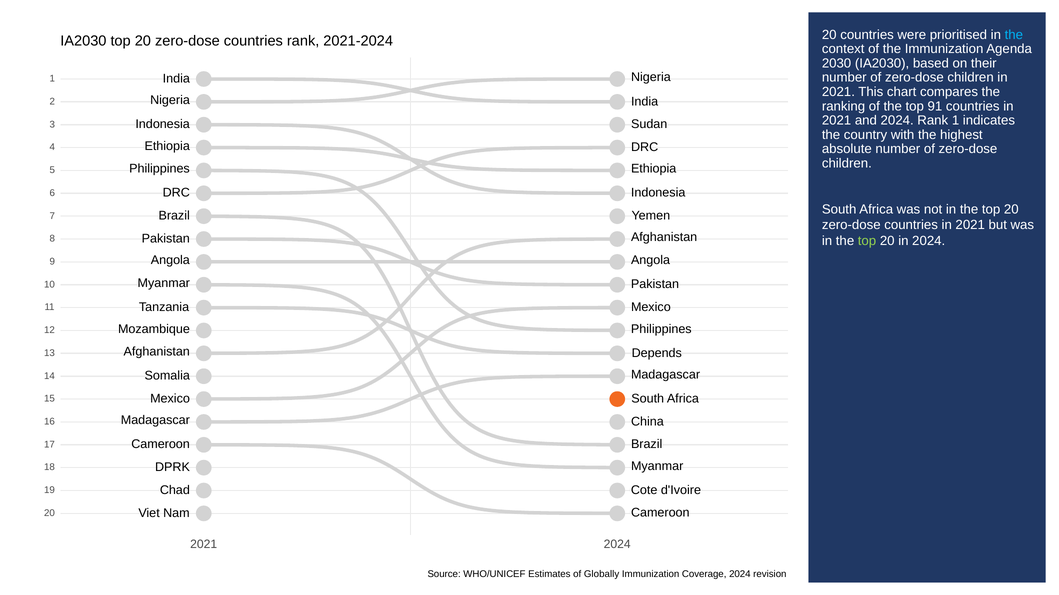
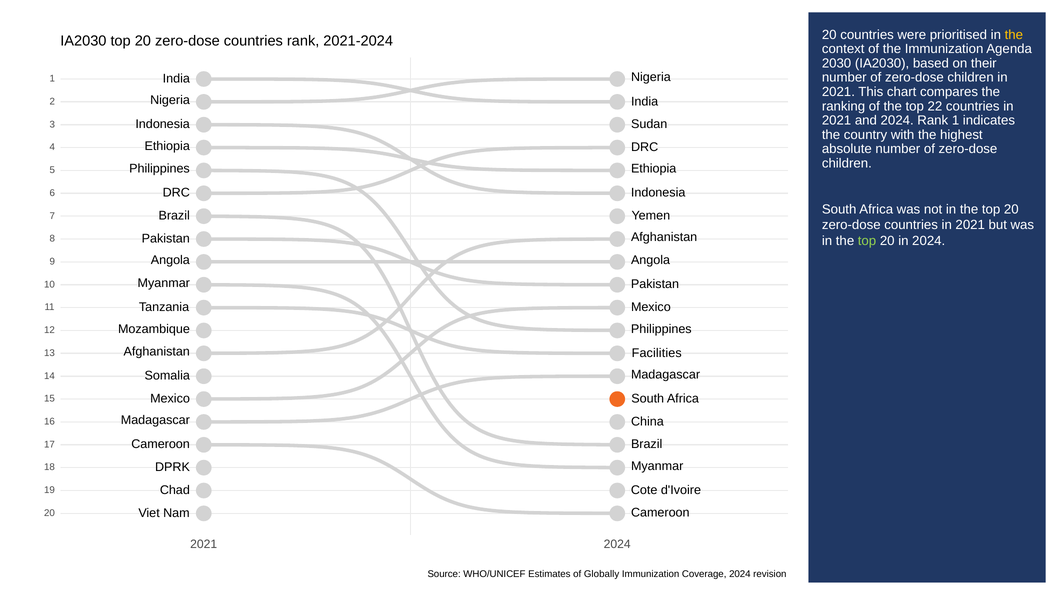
the colour: light blue -> yellow (1014, 35)
91: 91 -> 22 (935, 106)
Depends: Depends -> Facilities (657, 353)
